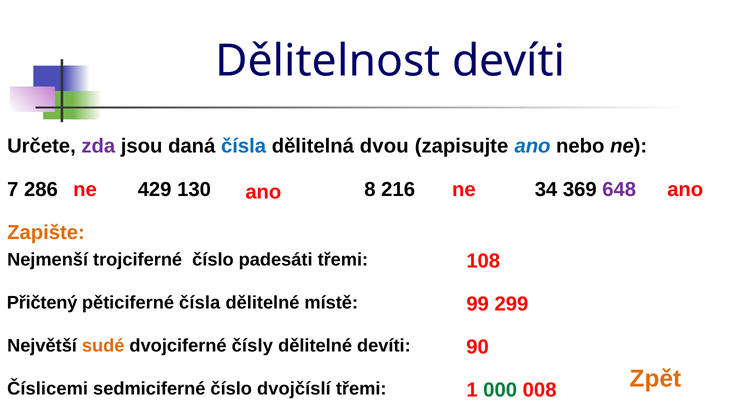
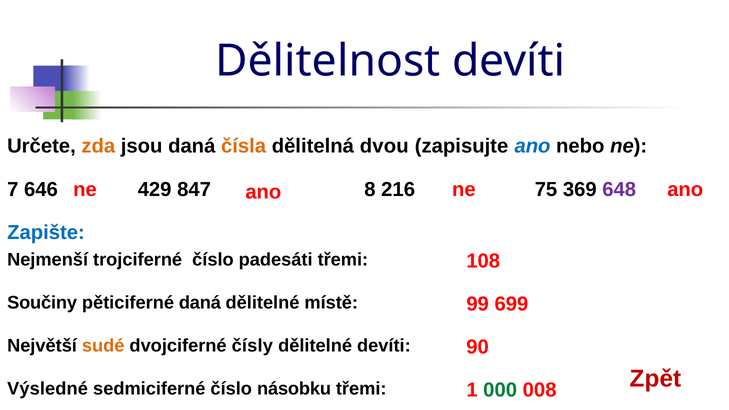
zda colour: purple -> orange (98, 146)
čísla colour: blue -> orange (244, 146)
286: 286 -> 646 (41, 189)
130: 130 -> 847 (194, 189)
34: 34 -> 75 (546, 189)
Zapište colour: orange -> blue (46, 232)
Přičtený: Přičtený -> Součiny (42, 303)
pěticiferné čísla: čísla -> daná (200, 303)
299: 299 -> 699 (511, 304)
Číslicemi: Číslicemi -> Výsledné (48, 389)
dvojčíslí: dvojčíslí -> násobku (294, 389)
Zpět colour: orange -> red (656, 379)
